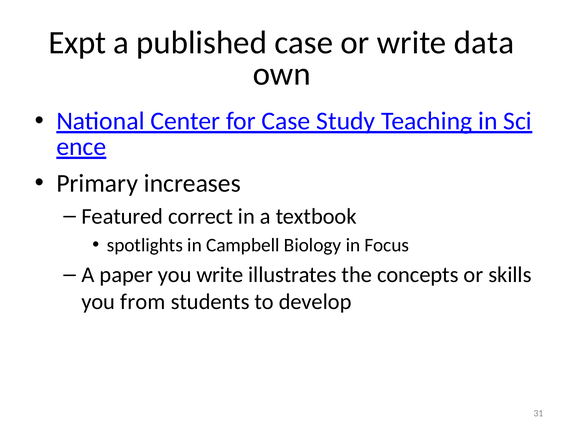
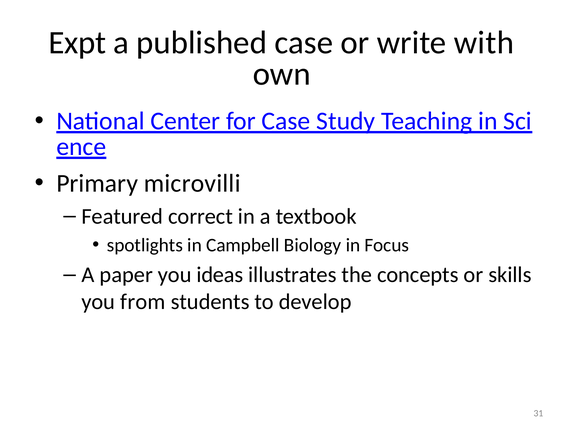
data: data -> with (484, 43)
increases: increases -> microvilli (192, 183)
you write: write -> ideas (220, 275)
